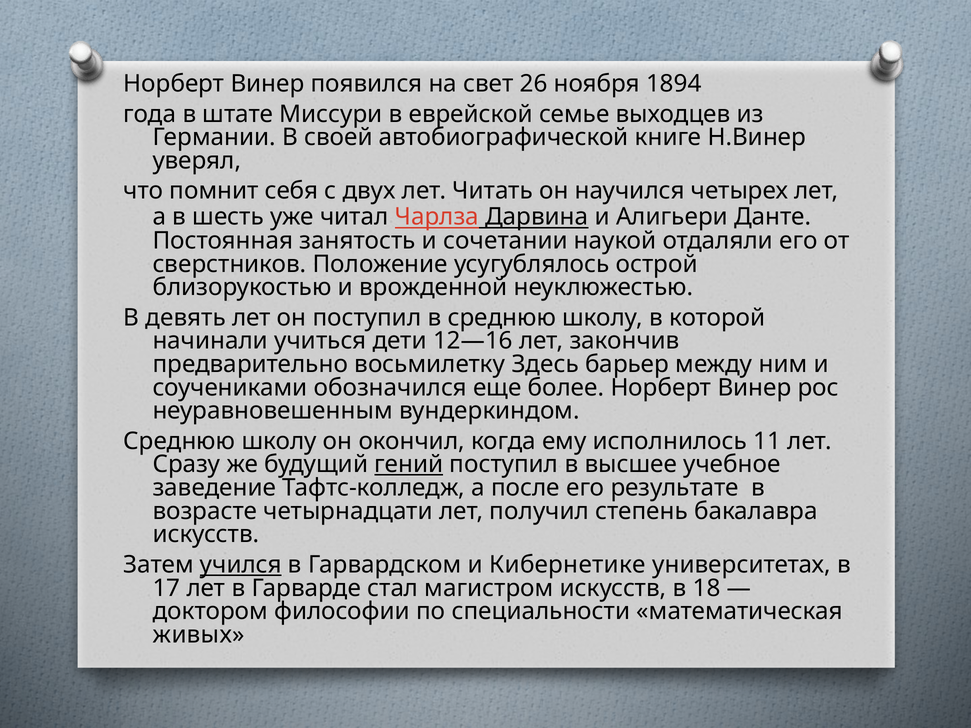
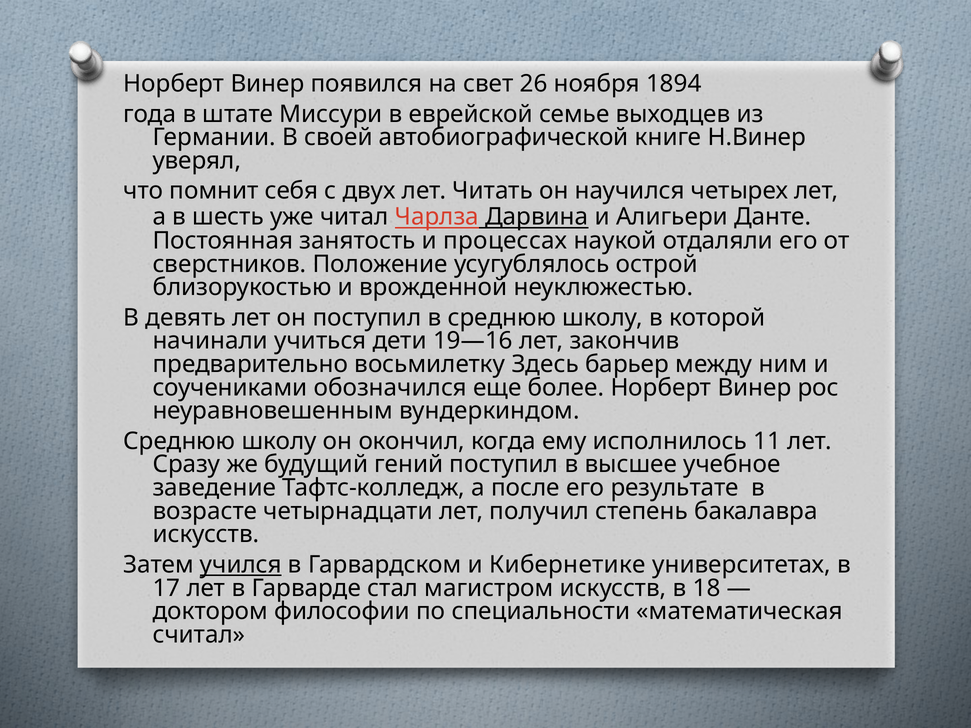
сочетании: сочетании -> процессах (505, 241)
12—16: 12—16 -> 19—16 (473, 341)
гений underline: present -> none (409, 465)
живых: живых -> считал (199, 635)
